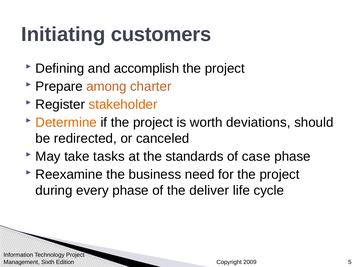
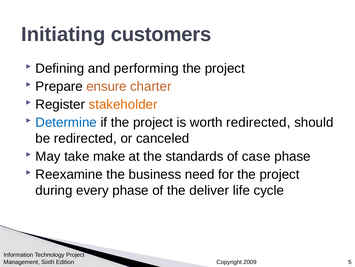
accomplish: accomplish -> performing (146, 68)
among: among -> ensure (106, 86)
Determine colour: orange -> blue (66, 122)
worth deviations: deviations -> redirected (258, 122)
tasks: tasks -> make (109, 156)
